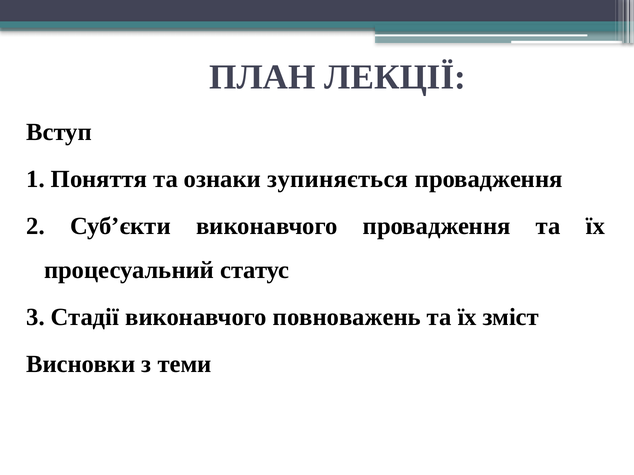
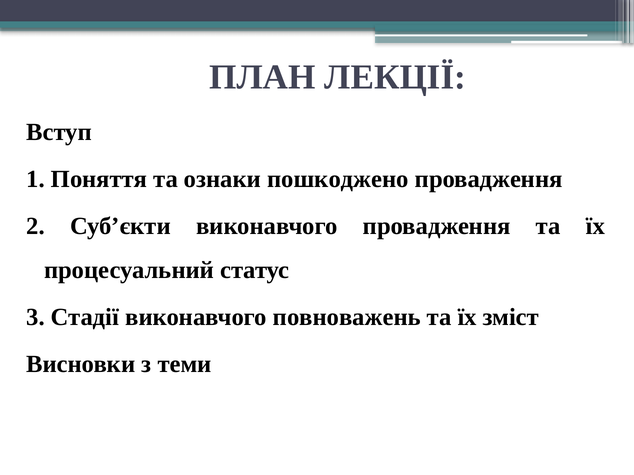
зупиняється: зупиняється -> пошкоджено (338, 179)
